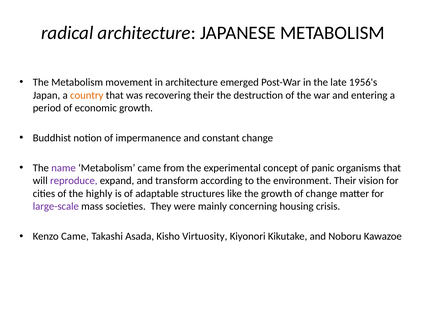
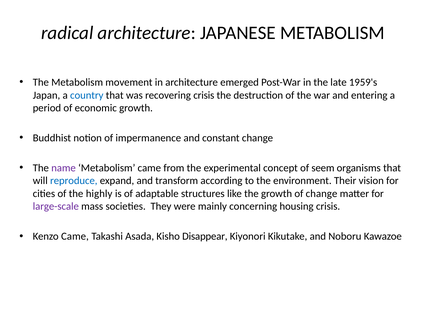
1956's: 1956's -> 1959's (363, 82)
country colour: orange -> blue (87, 95)
recovering their: their -> crisis (204, 95)
panic: panic -> seem (323, 168)
reproduce colour: purple -> blue (74, 180)
Virtuosity: Virtuosity -> Disappear (205, 236)
